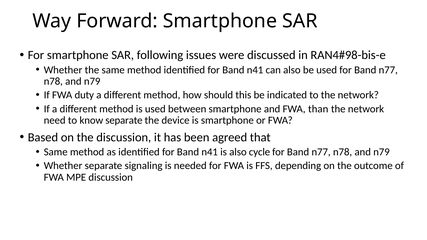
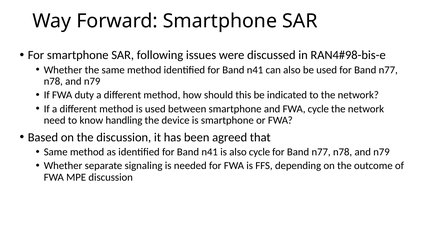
FWA than: than -> cycle (318, 109)
know separate: separate -> handling (124, 120)
